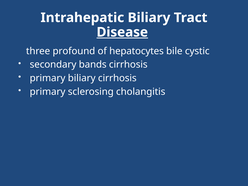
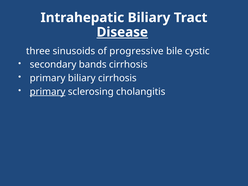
profound: profound -> sinusoids (74, 51)
hepatocytes: hepatocytes -> progressive (136, 51)
primary underline: none -> present (48, 92)
